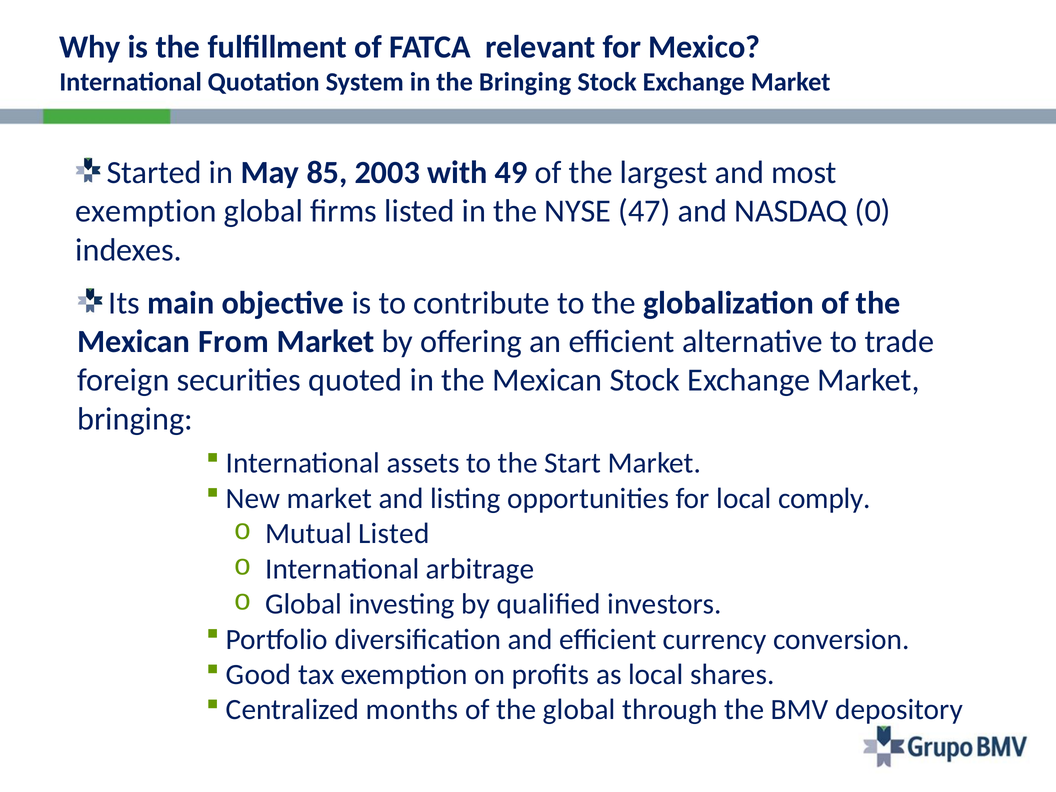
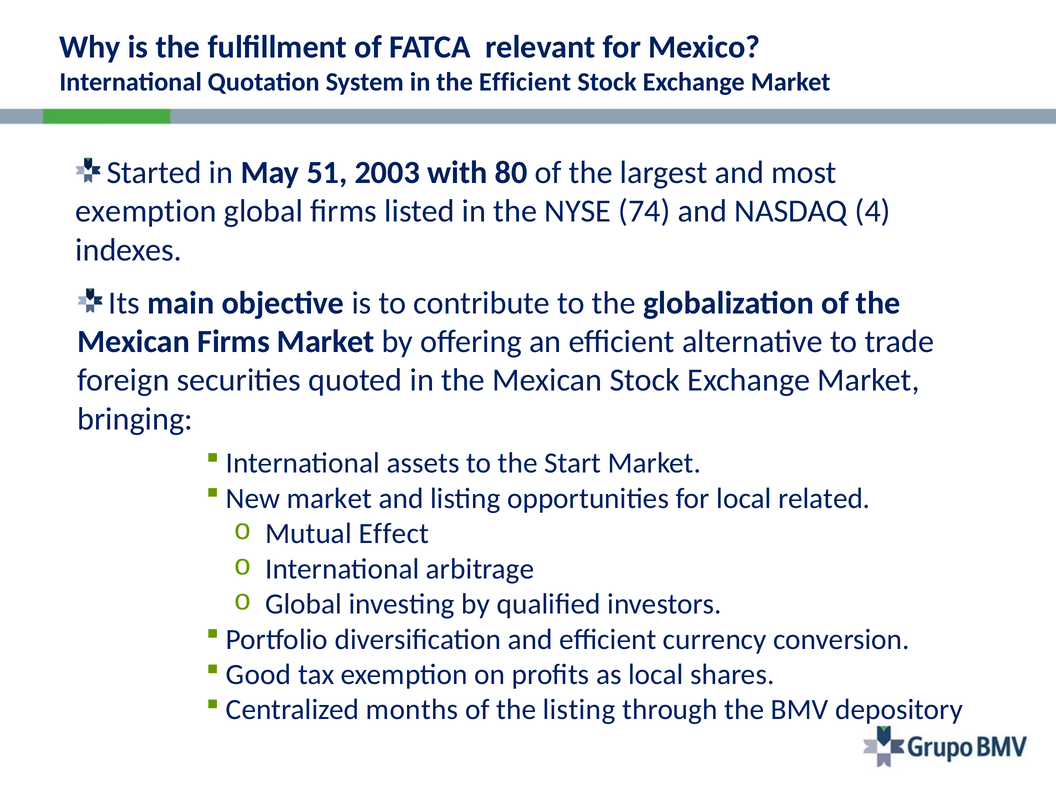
the Bringing: Bringing -> Efficient (525, 82)
85: 85 -> 51 (327, 173)
49: 49 -> 80 (511, 173)
47: 47 -> 74 (644, 211)
0: 0 -> 4 (873, 211)
Mexican From: From -> Firms (234, 342)
comply: comply -> related (824, 499)
Mutual Listed: Listed -> Effect (394, 534)
the global: global -> listing (579, 710)
